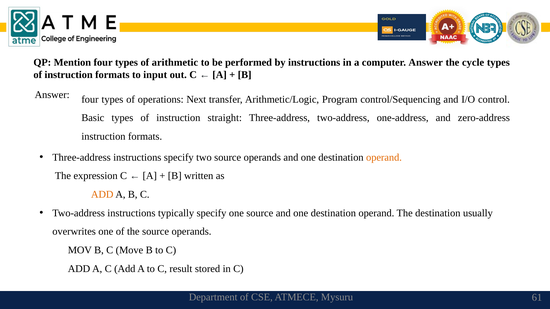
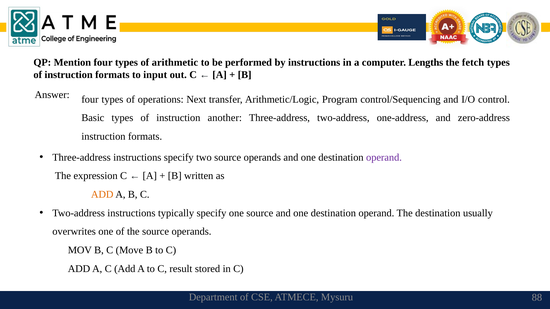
computer Answer: Answer -> Lengths (426, 62)
cycle: cycle -> fetch (473, 62)
straight: straight -> another (225, 118)
operand colour: orange -> purple (384, 158)
61: 61 -> 88 (537, 298)
